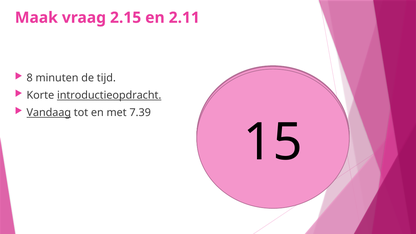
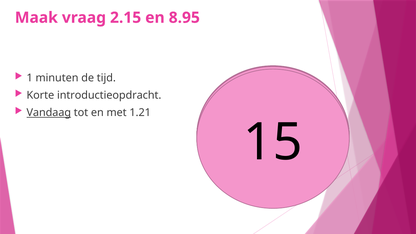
2.11: 2.11 -> 8.95 (184, 18)
8: 8 -> 1 (30, 78)
introductieopdracht underline: present -> none (109, 95)
7.39: 7.39 -> 1.21 (140, 113)
